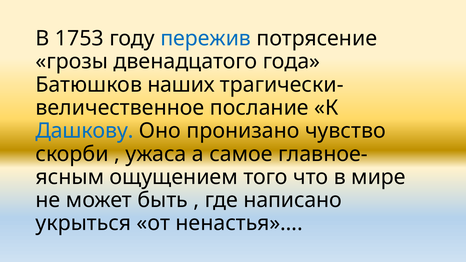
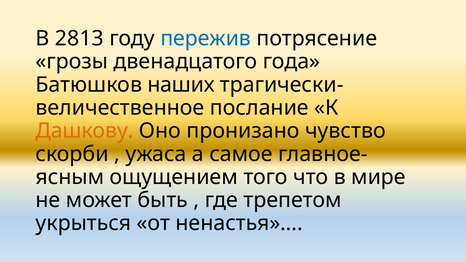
1753: 1753 -> 2813 (79, 39)
Дашкову colour: blue -> orange (84, 131)
написано: написано -> трепетом (293, 200)
